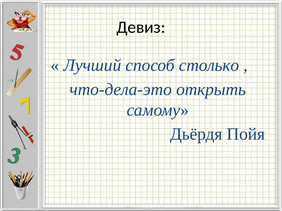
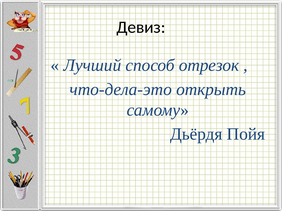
столько: столько -> отрезок (209, 65)
